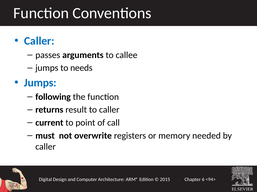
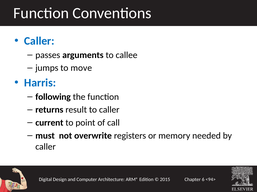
needs: needs -> move (81, 68)
Jumps: Jumps -> Harris (40, 83)
